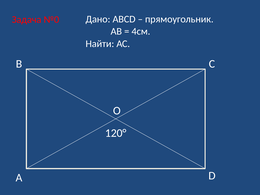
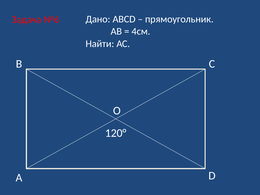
№0: №0 -> №6 (51, 20)
